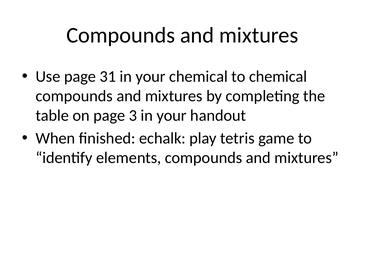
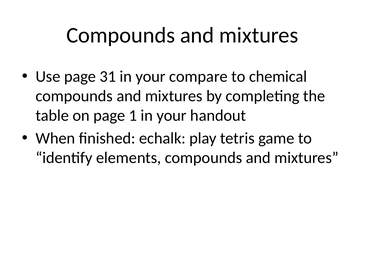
your chemical: chemical -> compare (198, 77)
3: 3 -> 1 (133, 116)
